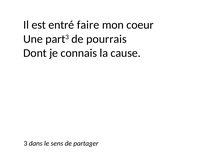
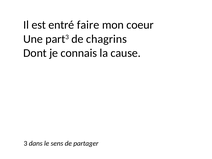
pourrais: pourrais -> chagrins (106, 39)
